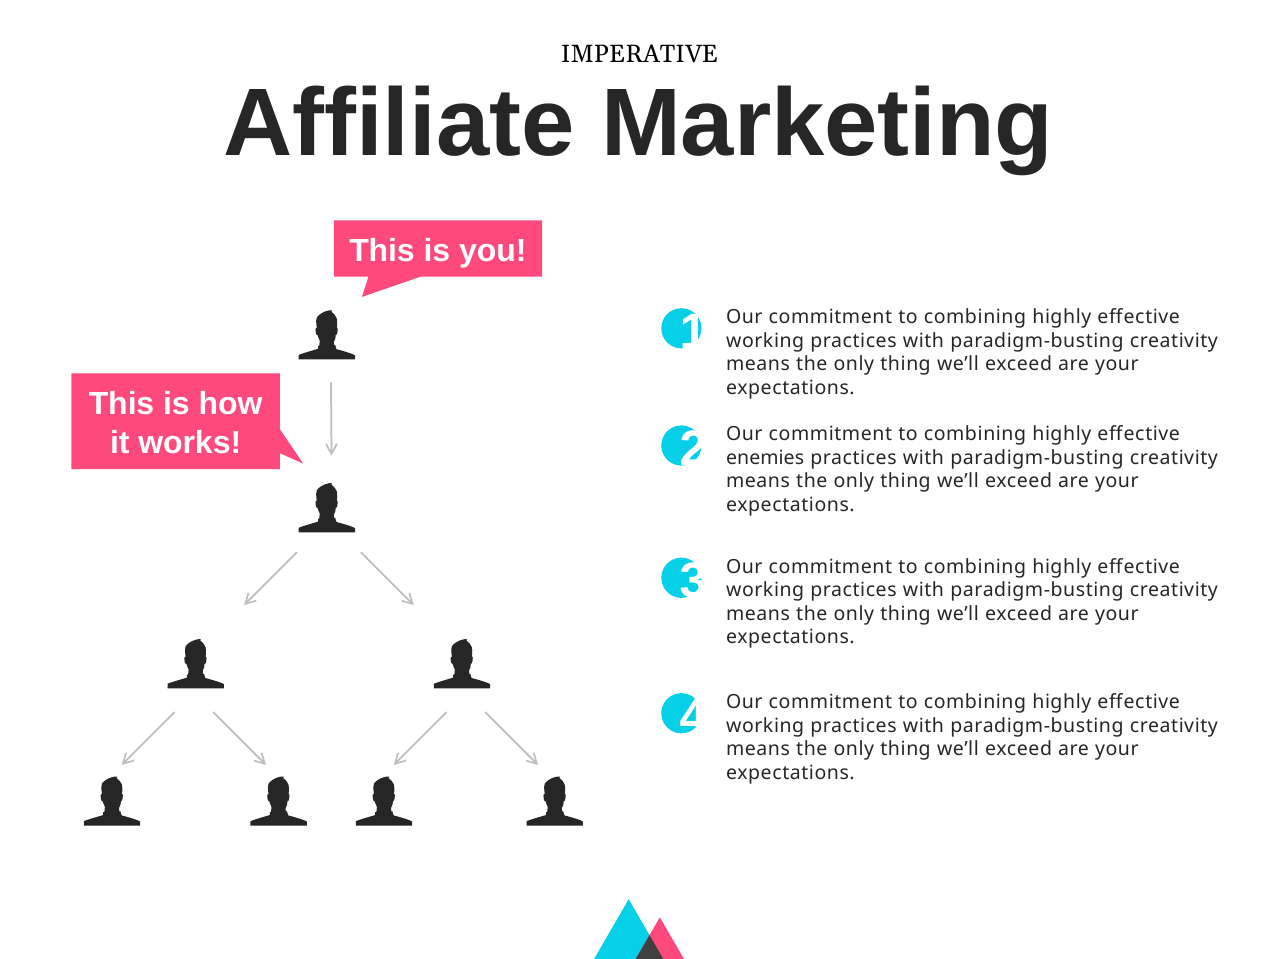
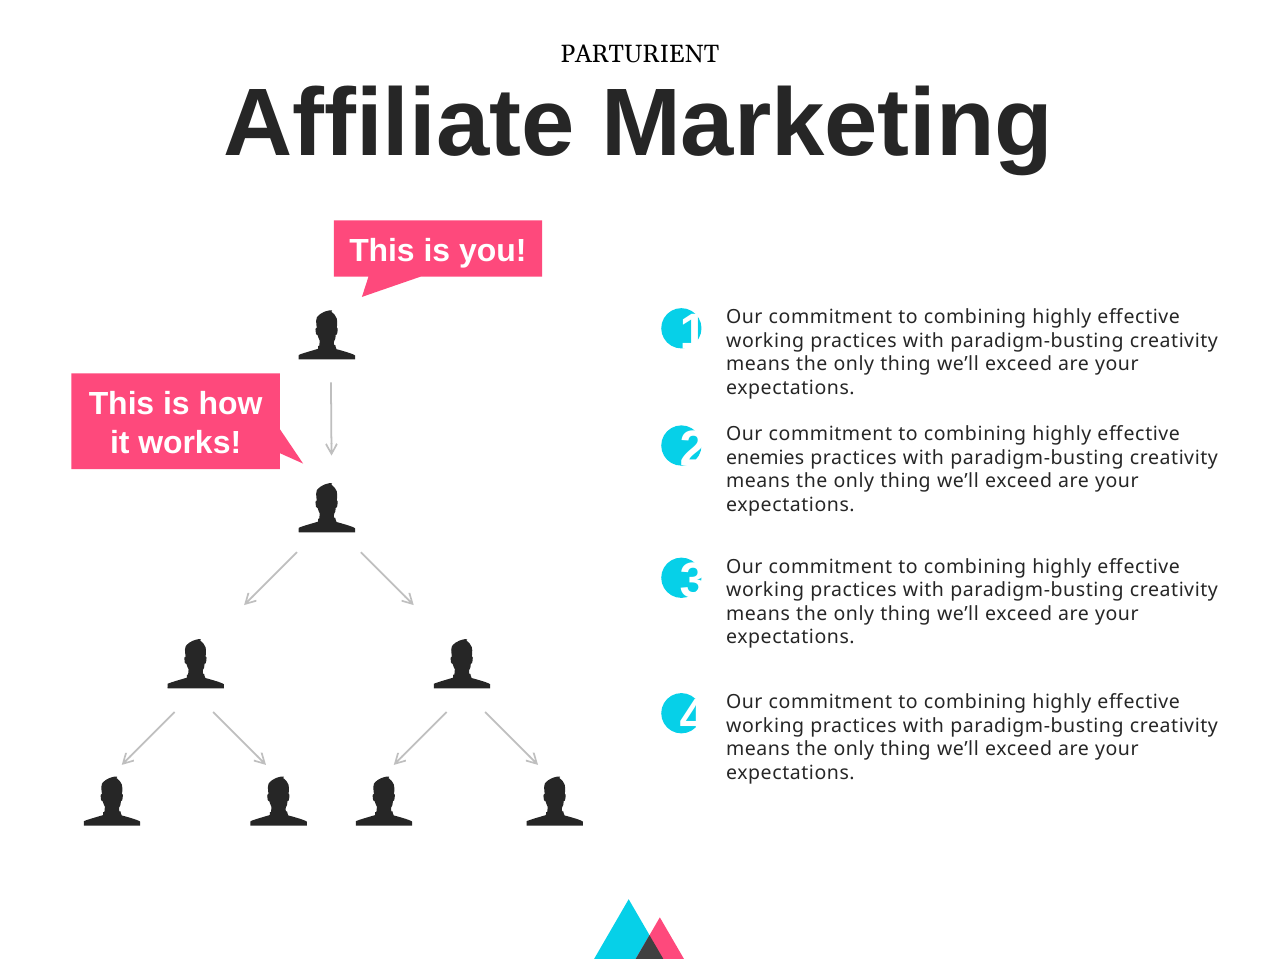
IMPERATIVE: IMPERATIVE -> PARTURIENT (640, 54)
